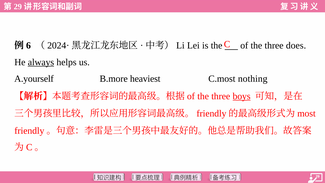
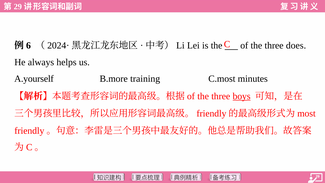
always underline: present -> none (41, 62)
heaviest: heaviest -> training (145, 79)
nothing: nothing -> minutes (253, 79)
